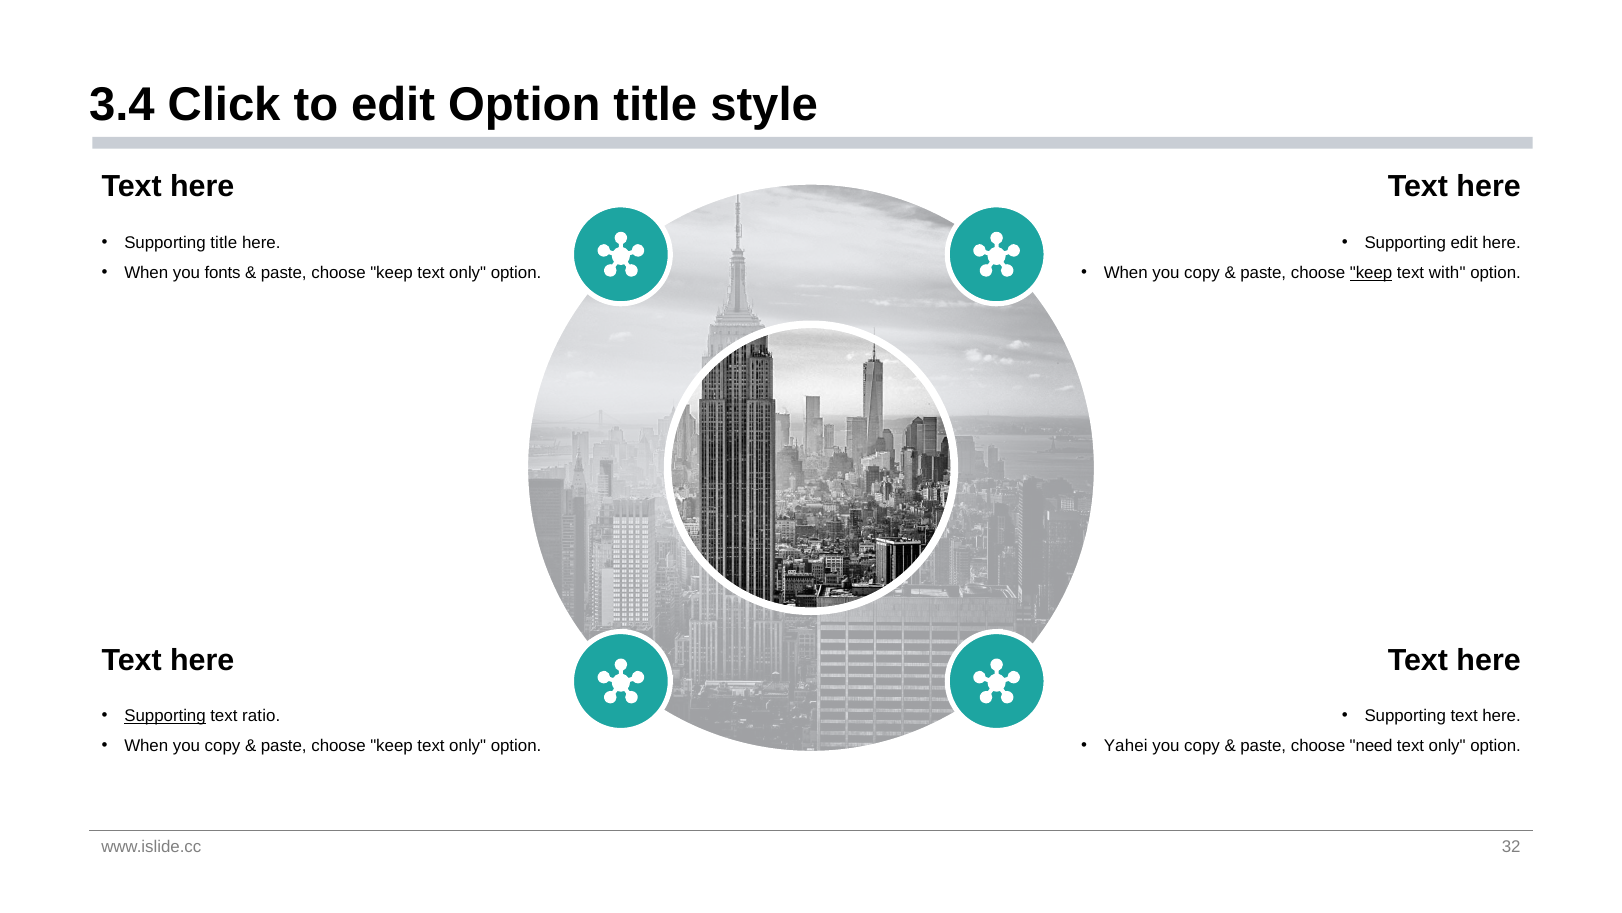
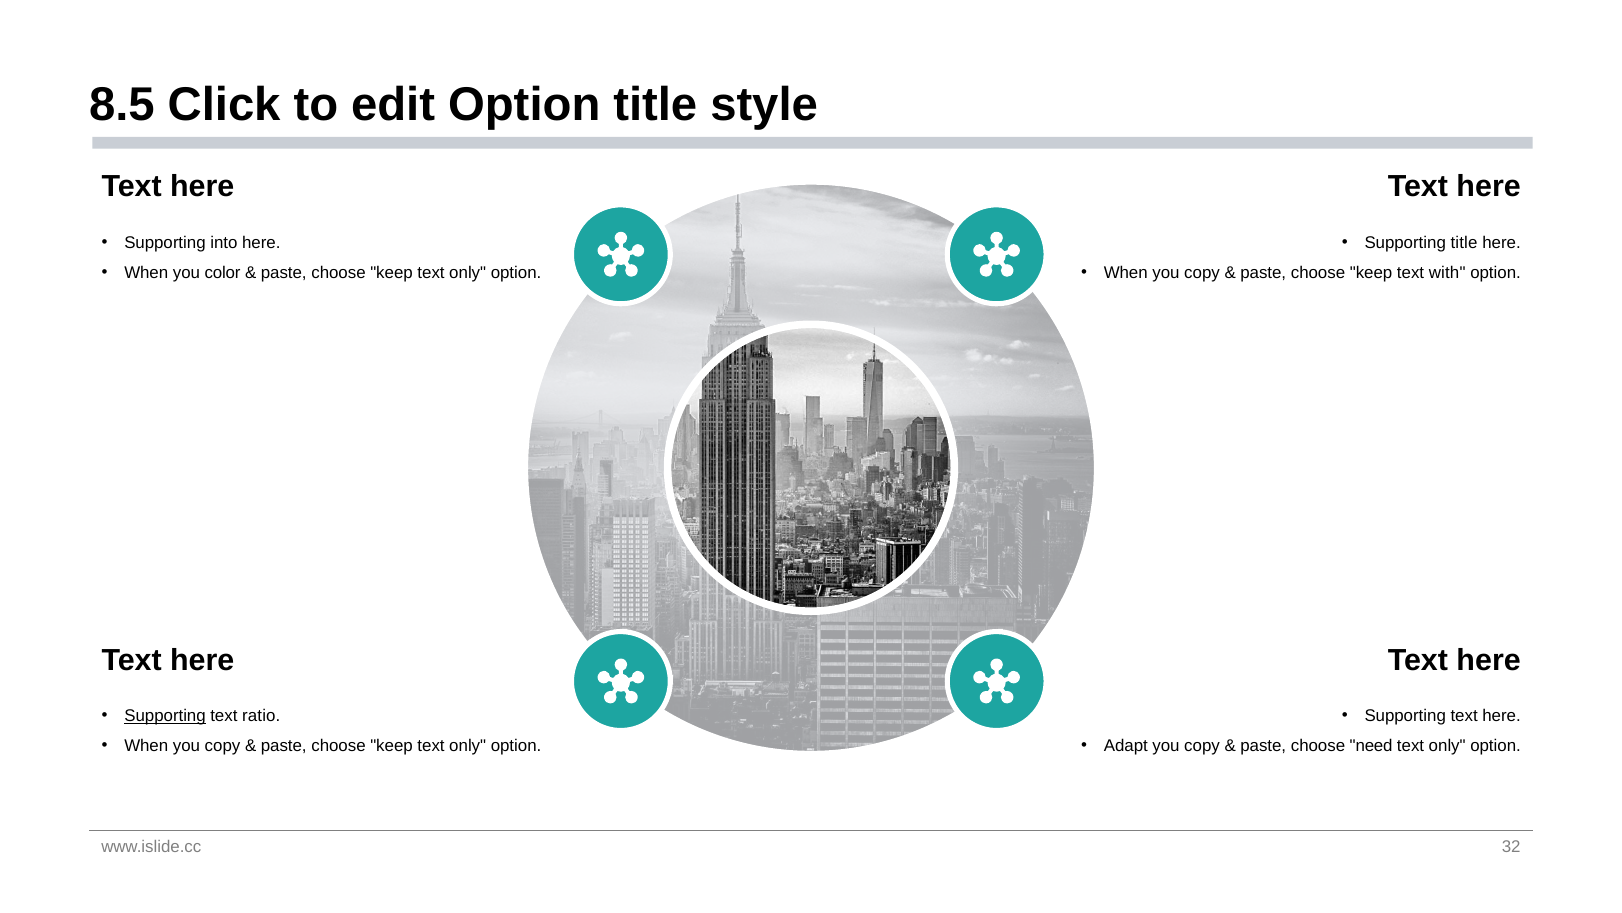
3.4: 3.4 -> 8.5 (122, 105)
Supporting title: title -> into (224, 242)
Supporting edit: edit -> title (1464, 242)
fonts: fonts -> color (223, 273)
keep underline: present -> none (1371, 273)
Yahei: Yahei -> Adapt (1126, 746)
